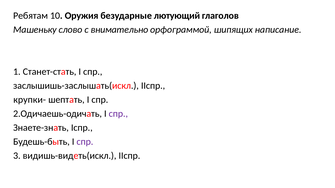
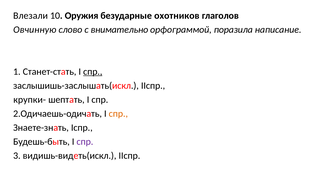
Ребятам: Ребятам -> Влезали (31, 16)
лютующий: лютующий -> охотников (177, 16)
Машеньку: Машеньку -> Овчинную (35, 30)
шипящих: шипящих -> поразила (233, 30)
спр underline: none -> present (93, 72)
спр colour: purple -> orange (118, 114)
